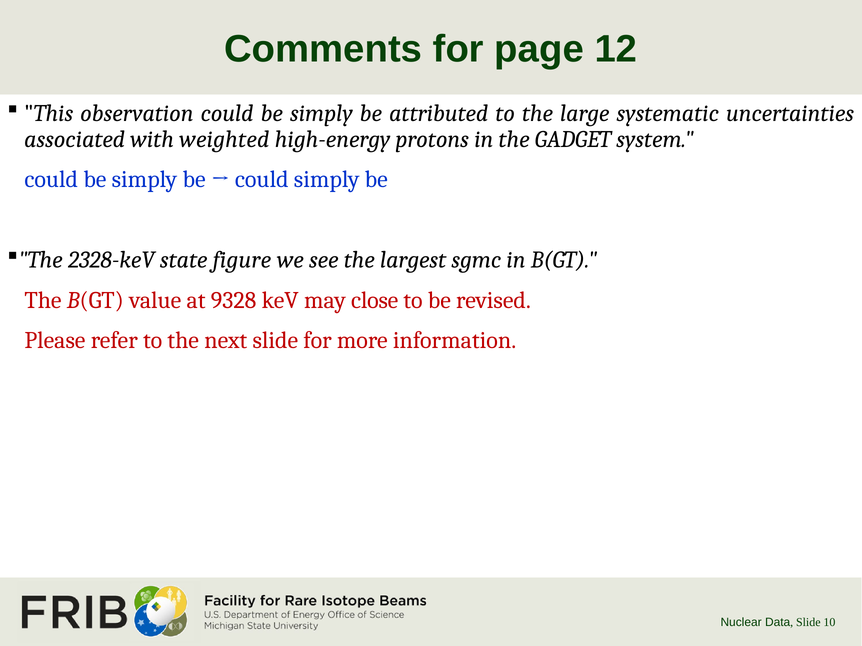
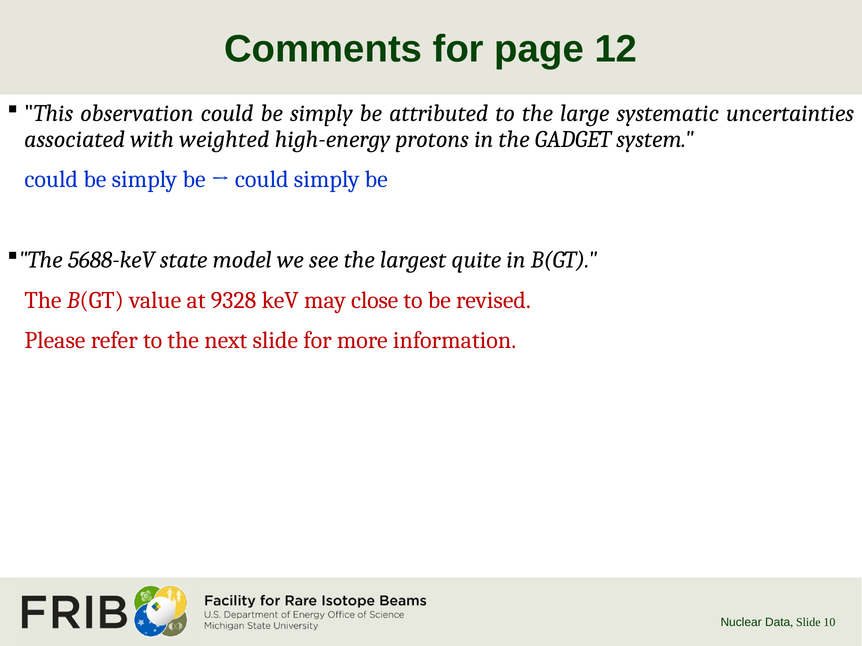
2328-keV: 2328-keV -> 5688-keV (111, 260)
figure: figure -> model (242, 260)
sgmc: sgmc -> quite (476, 260)
